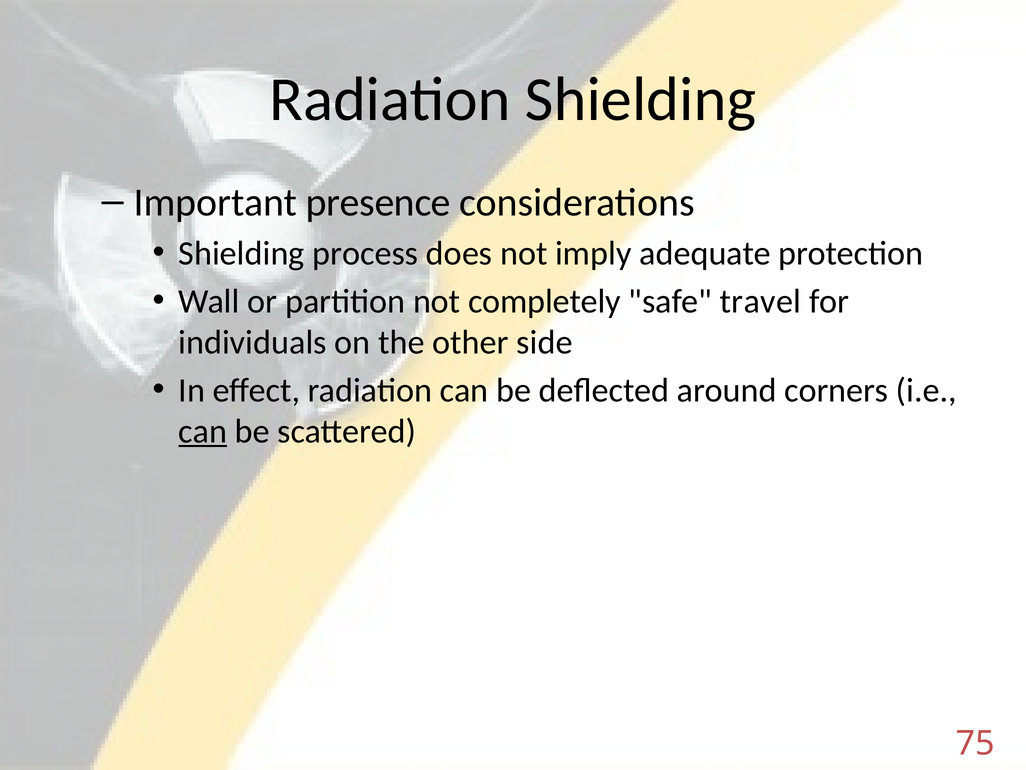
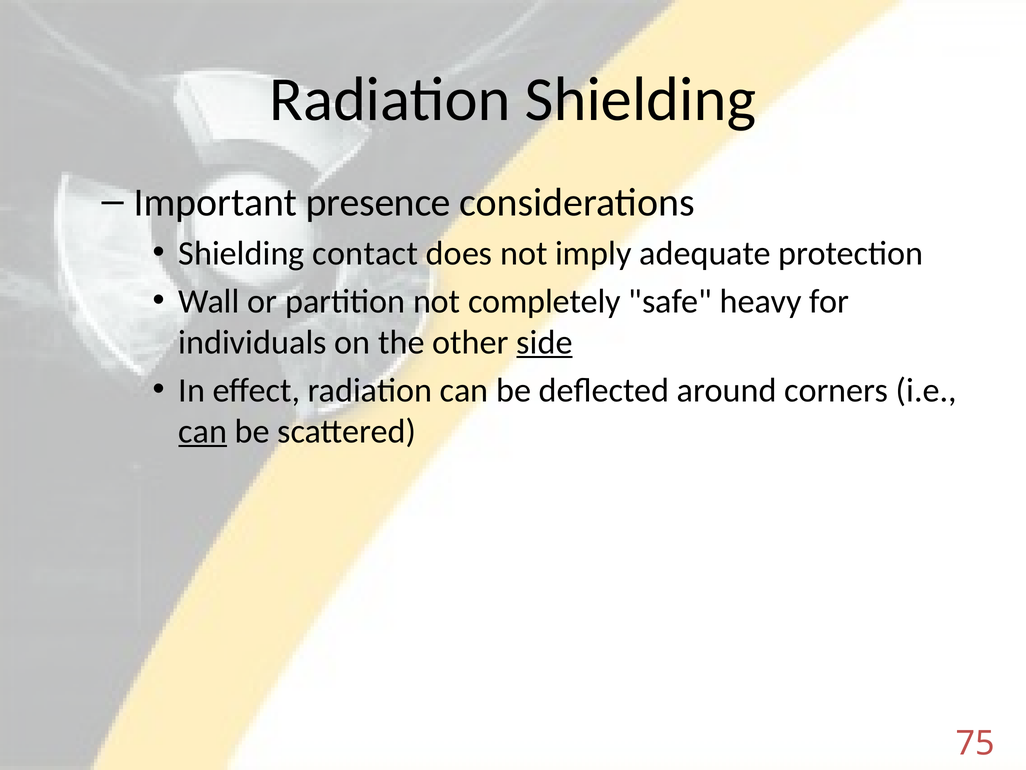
process: process -> contact (365, 253)
travel: travel -> heavy (761, 301)
side underline: none -> present (545, 342)
